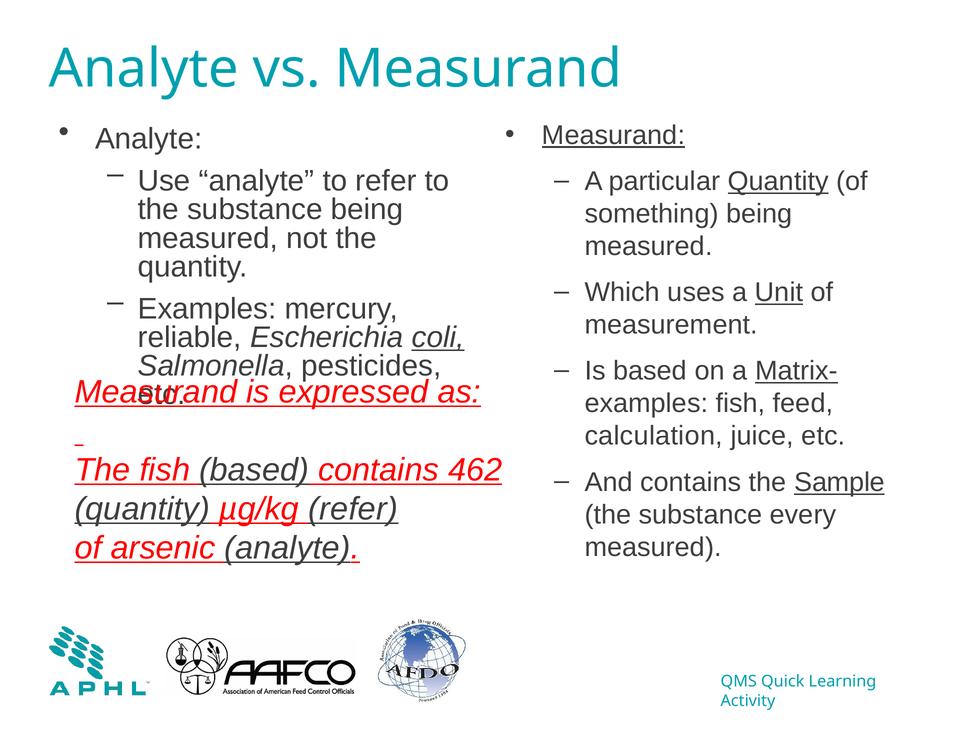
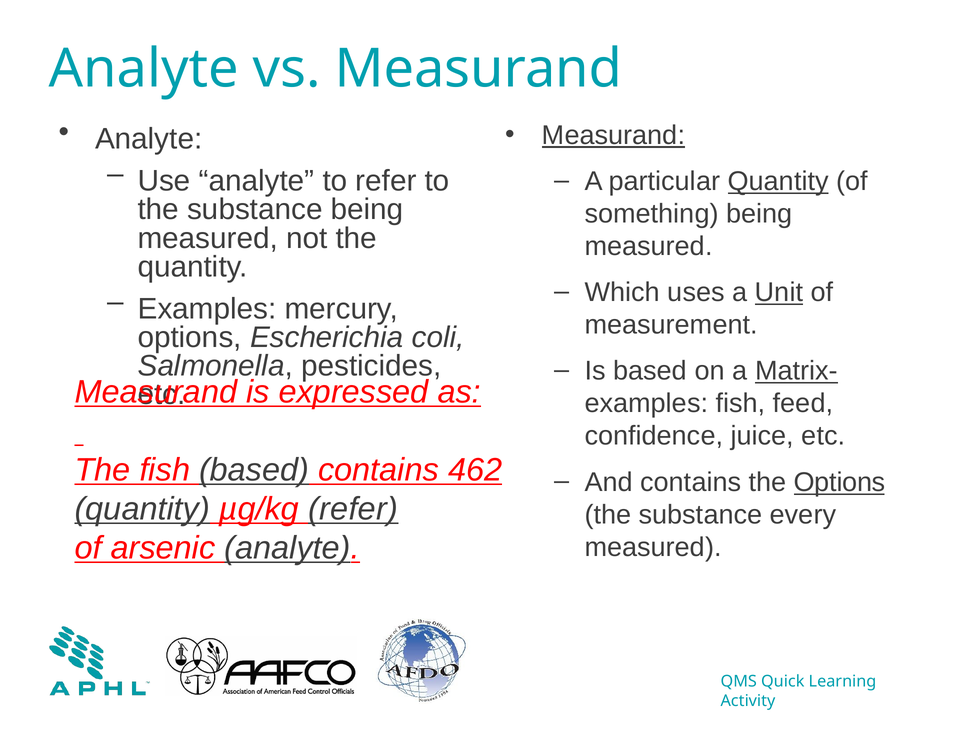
reliable: reliable -> options (190, 337)
coli underline: present -> none (438, 337)
calculation: calculation -> confidence (654, 436)
the Sample: Sample -> Options (840, 482)
